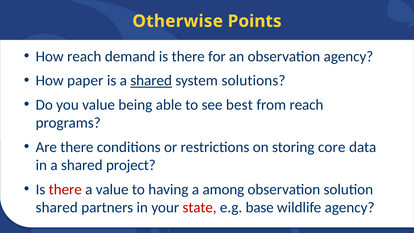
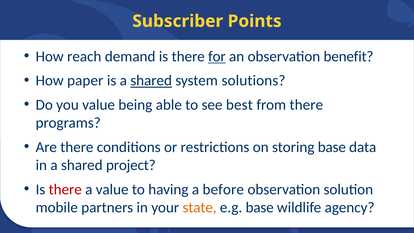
Otherwise: Otherwise -> Subscriber (178, 21)
for underline: none -> present (217, 56)
observation agency: agency -> benefit (349, 56)
from reach: reach -> there (306, 105)
storing core: core -> base (332, 147)
among: among -> before (223, 189)
shared: shared -> mobile (57, 207)
state colour: red -> orange (200, 207)
